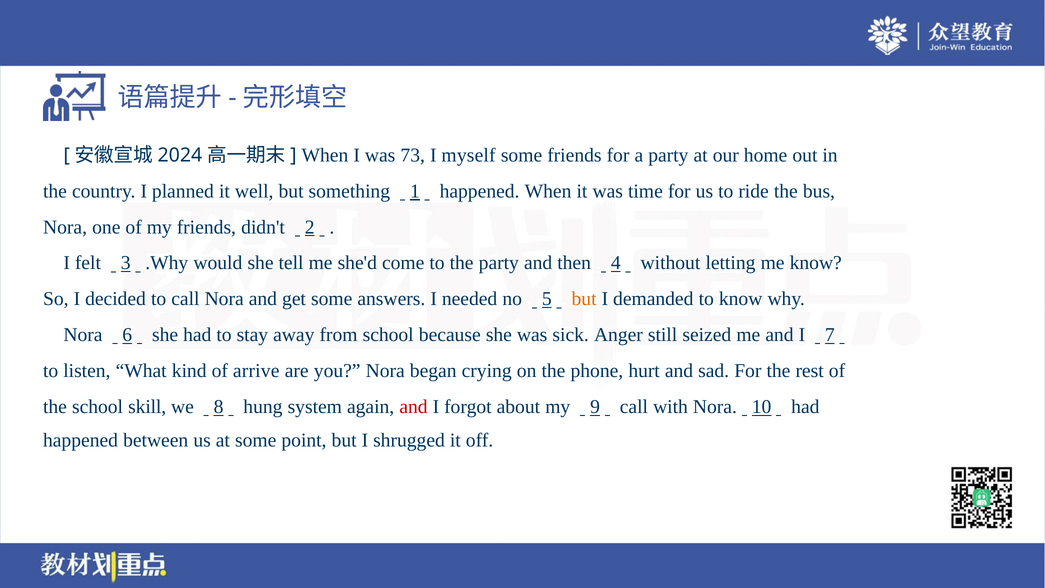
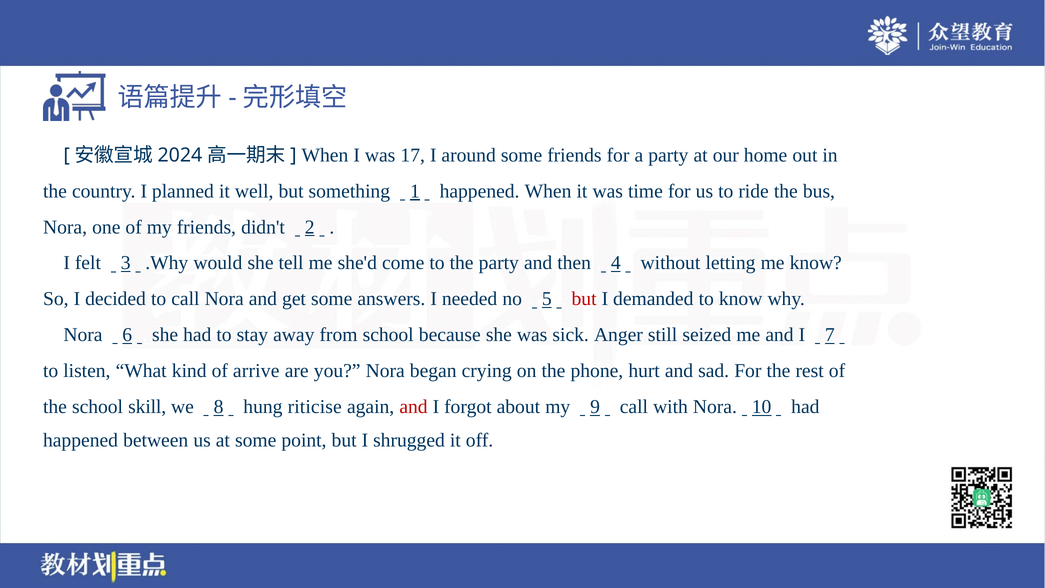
73: 73 -> 17 (413, 155)
myself: myself -> around (469, 155)
but colour: orange -> red (584, 299)
system: system -> riticise (315, 407)
